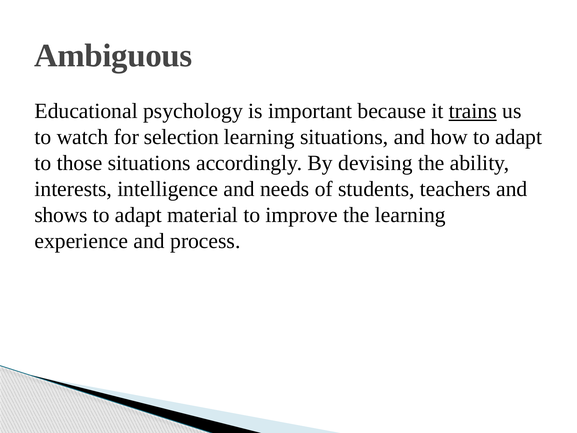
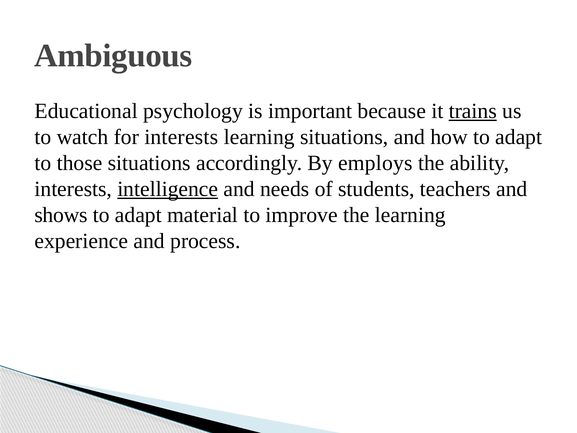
for selection: selection -> interests (181, 137)
devising: devising -> employs (375, 163)
intelligence underline: none -> present (168, 189)
